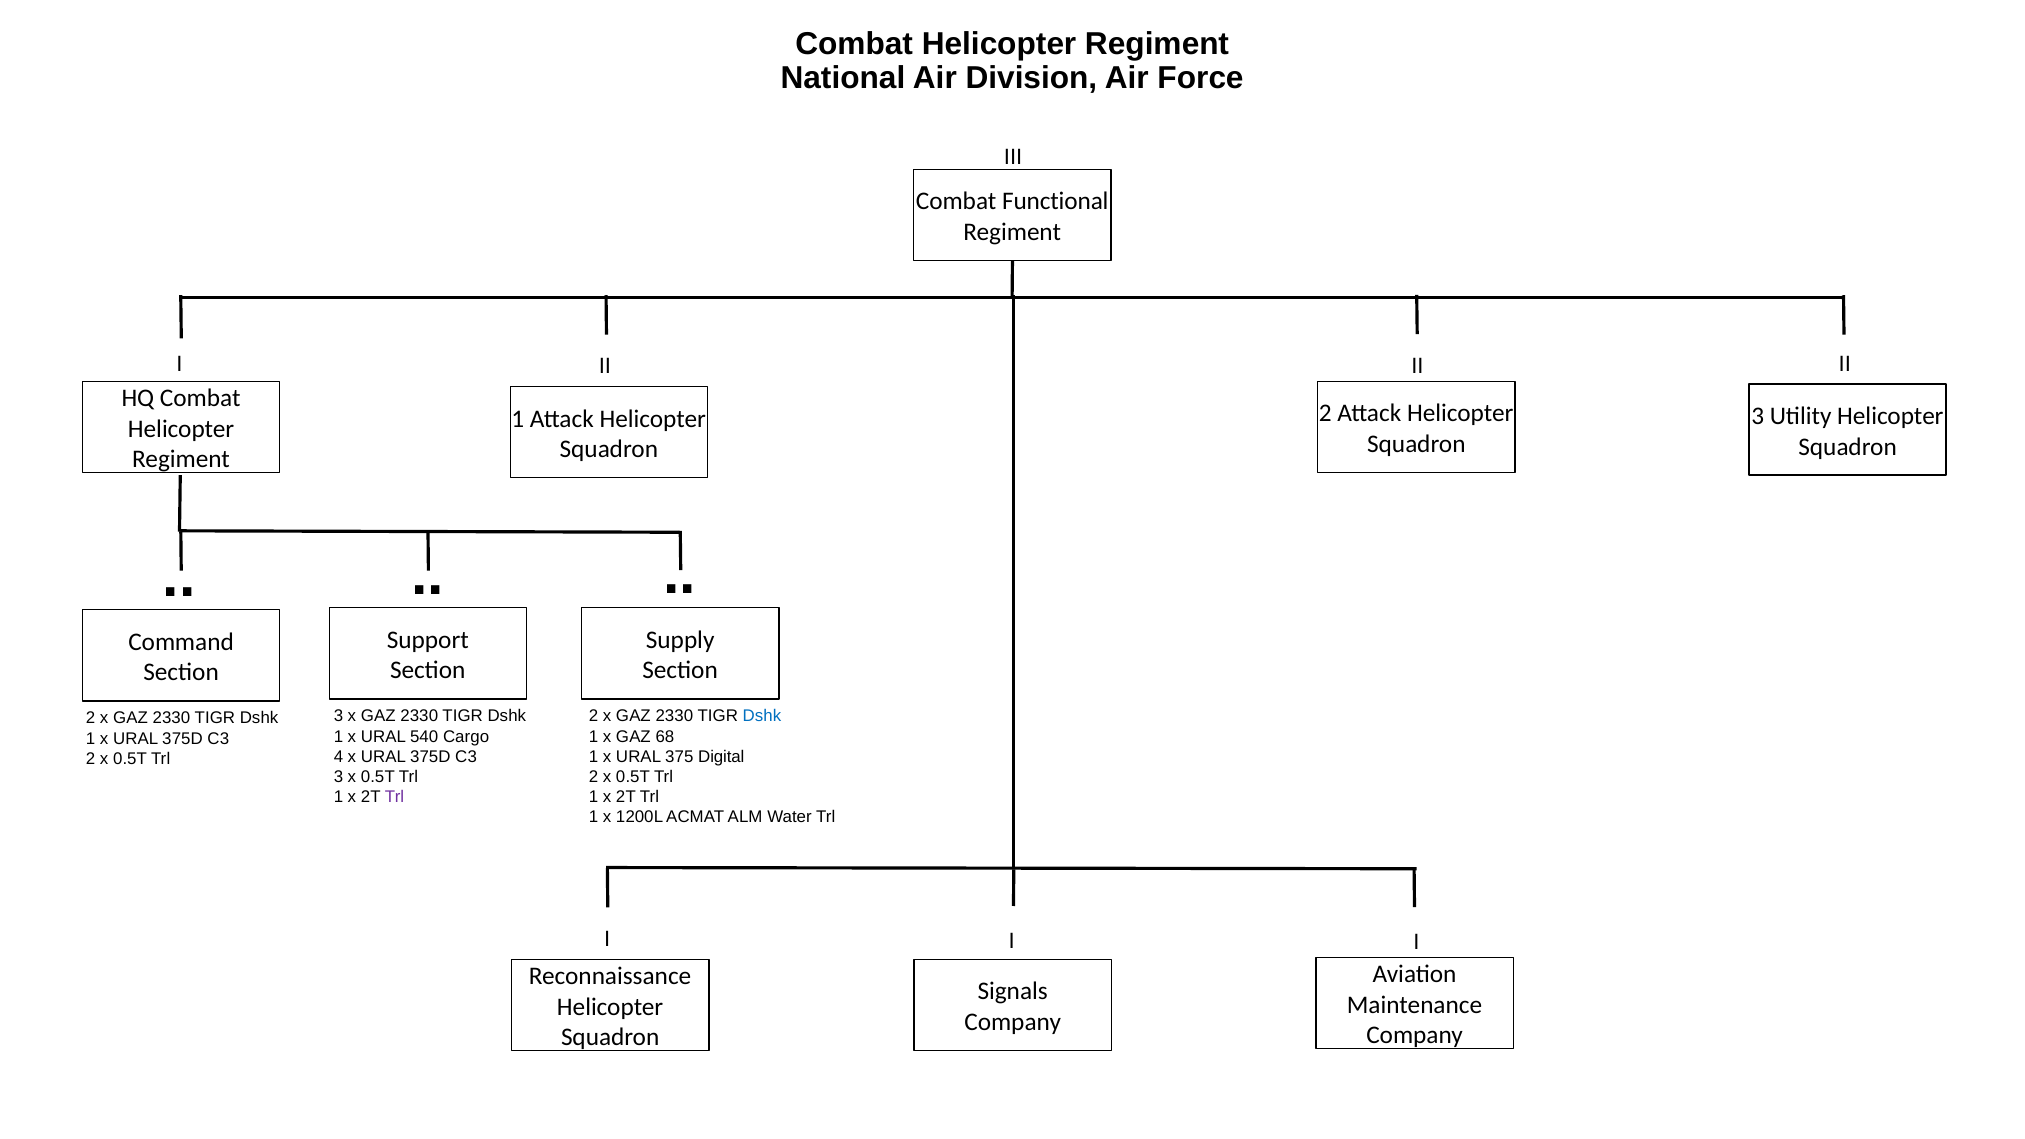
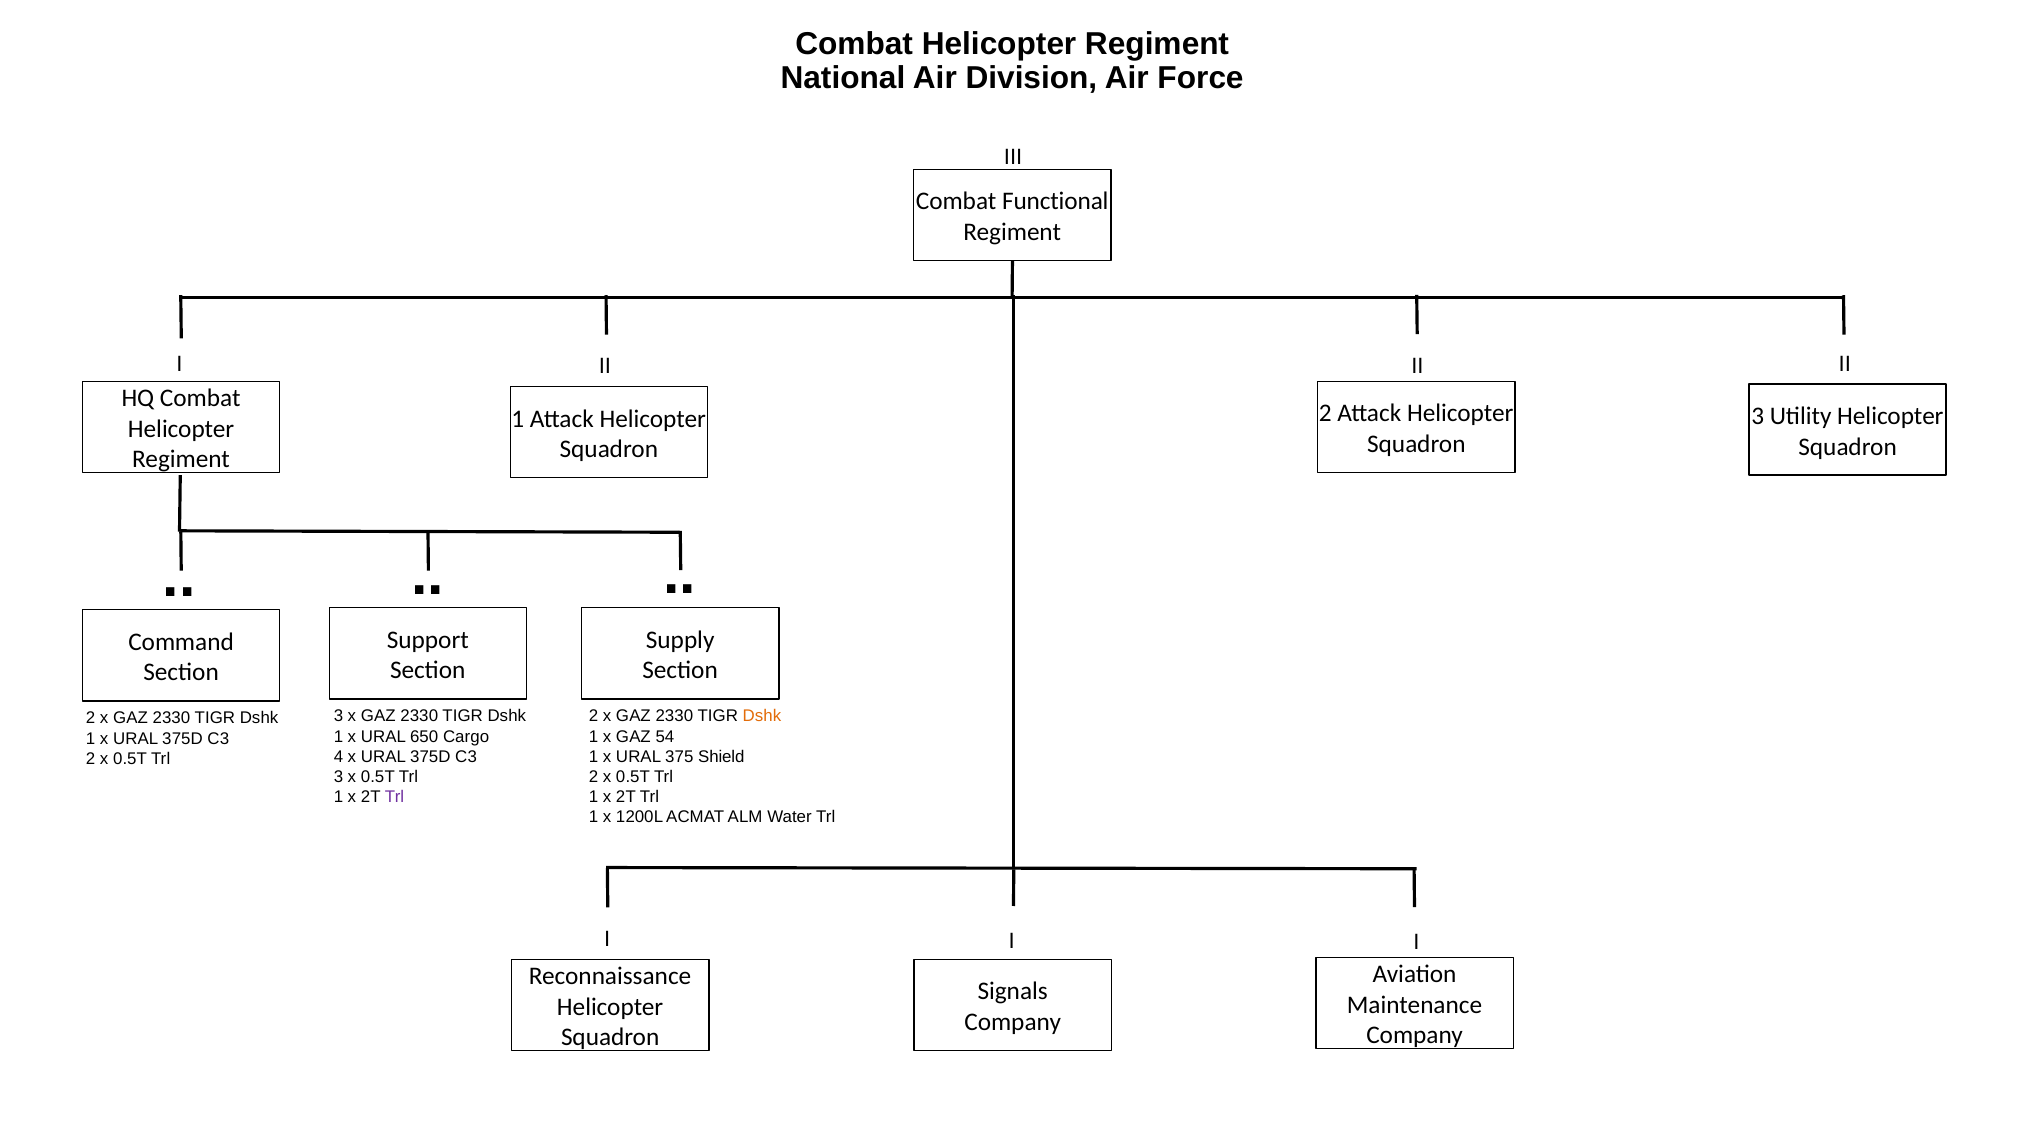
Dshk colour: blue -> orange (762, 716)
540: 540 -> 650 (424, 737)
68: 68 -> 54 (665, 737)
Digital: Digital -> Shield (721, 757)
